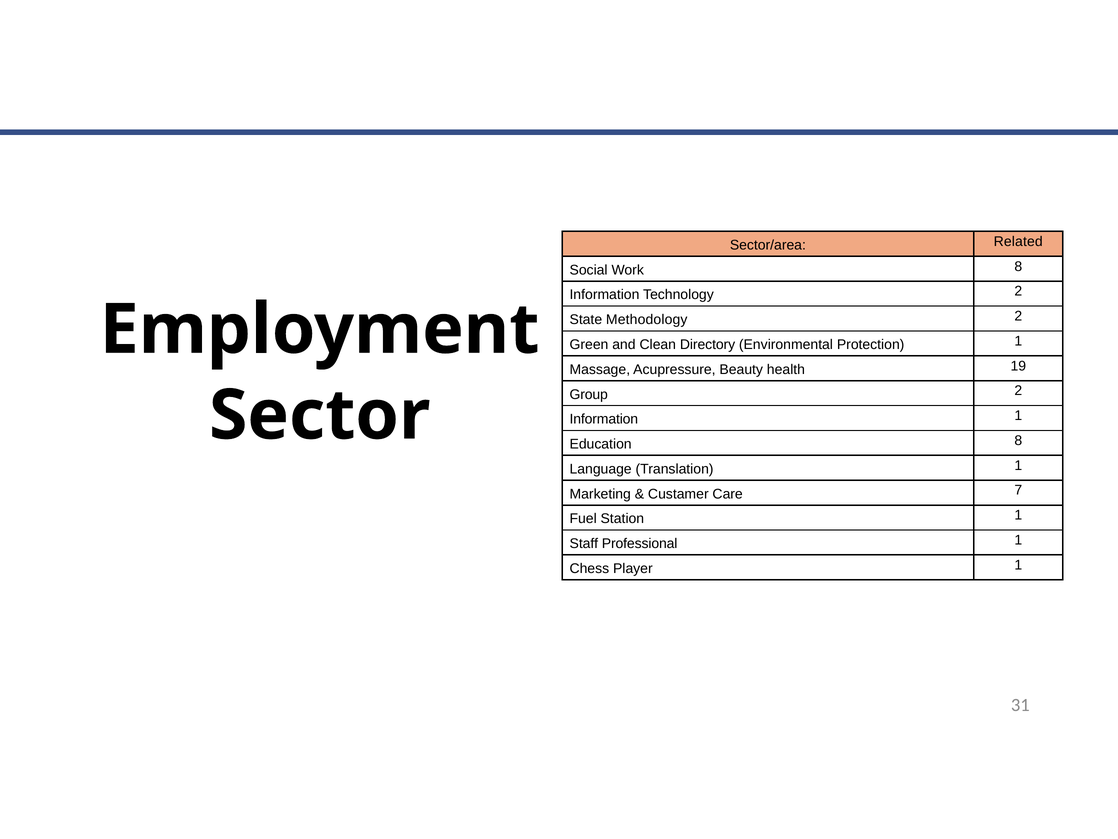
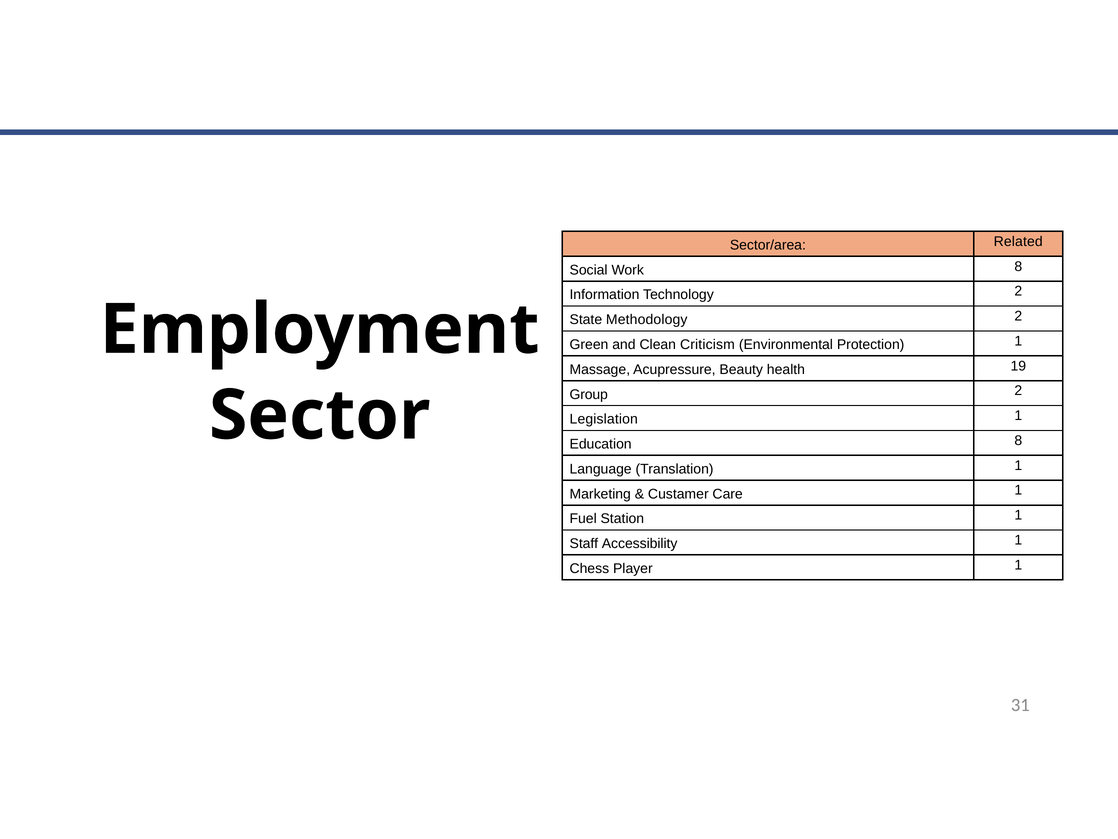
Directory: Directory -> Criticism (707, 344)
Information: Information -> Legislation (604, 419)
Care 7: 7 -> 1 (1018, 490)
Professional: Professional -> Accessibility (640, 543)
